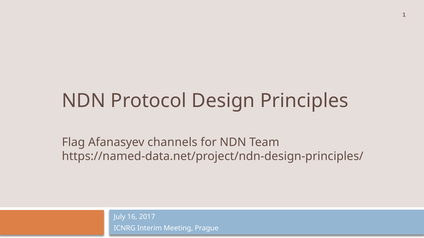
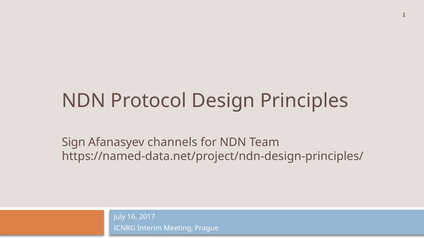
Flag: Flag -> Sign (74, 143)
